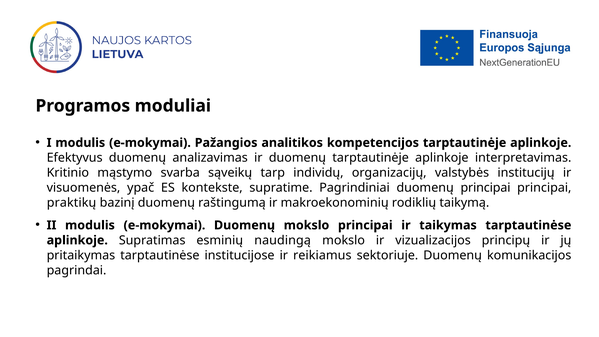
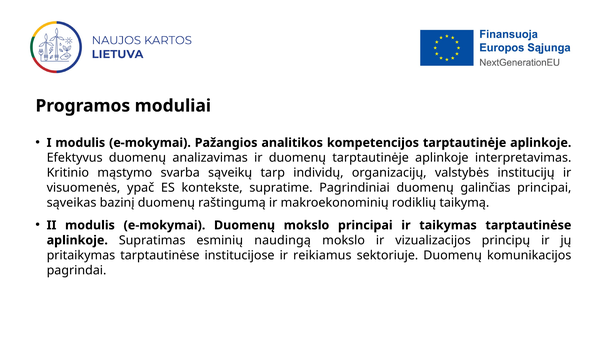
duomenų principai: principai -> galinčias (486, 188)
praktikų: praktikų -> sąveikas (72, 203)
